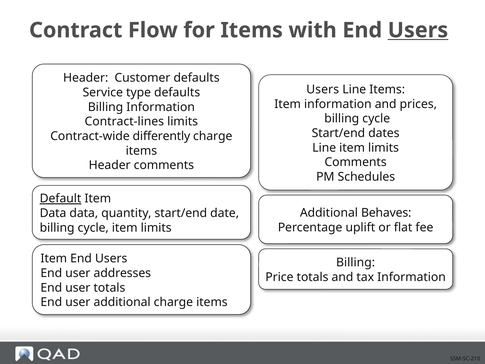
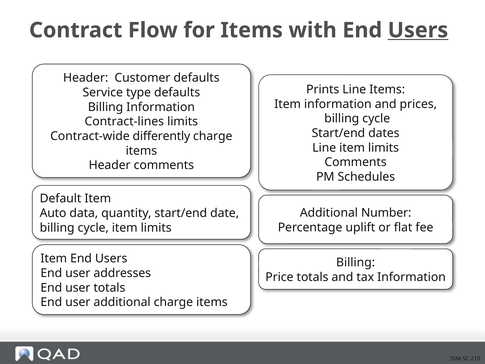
Users: Users -> Prints (323, 89)
Default underline: present -> none (60, 198)
Behaves: Behaves -> Number (386, 213)
Data: Data -> Auto (53, 213)
